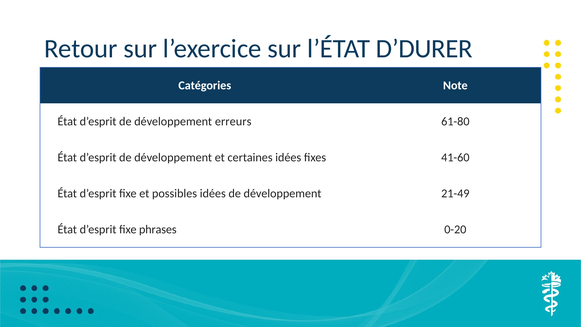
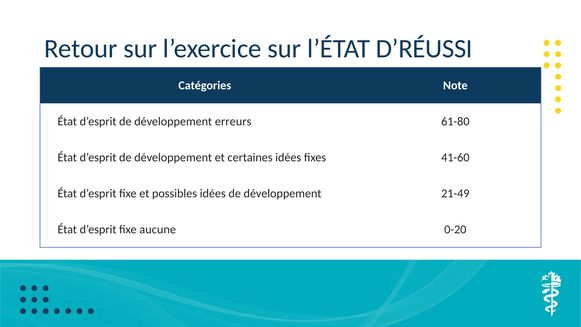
D’DURER: D’DURER -> D’RÉUSSI (424, 49)
phrases: phrases -> aucune (158, 229)
